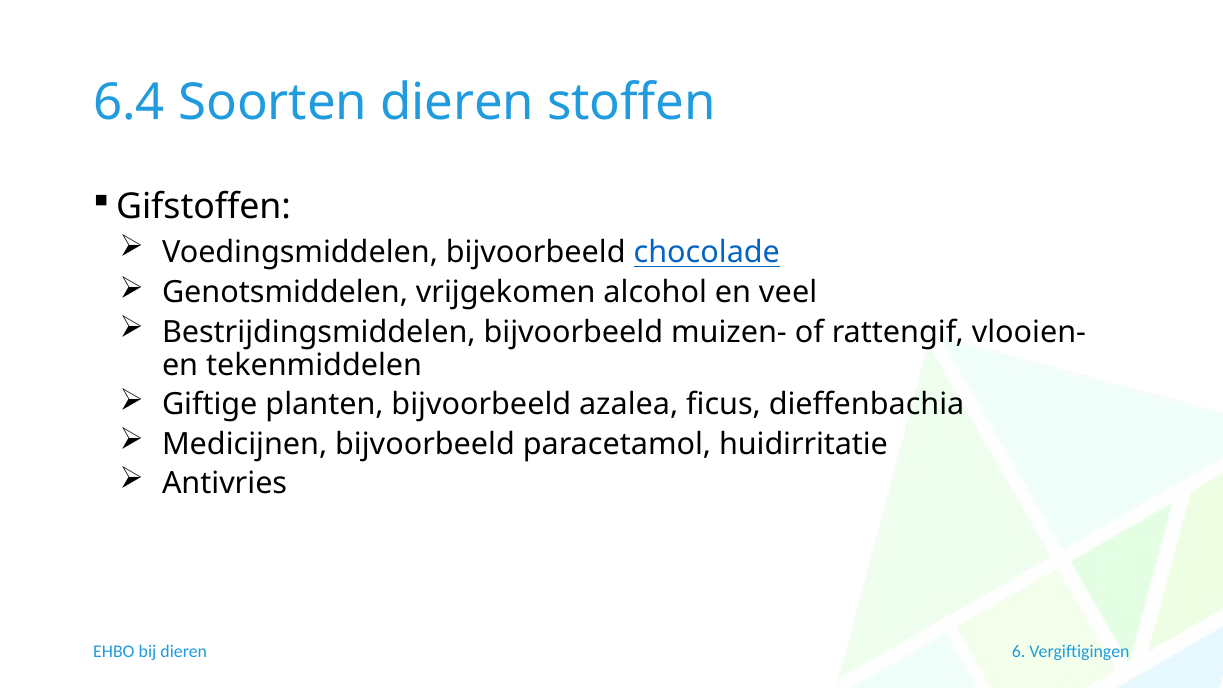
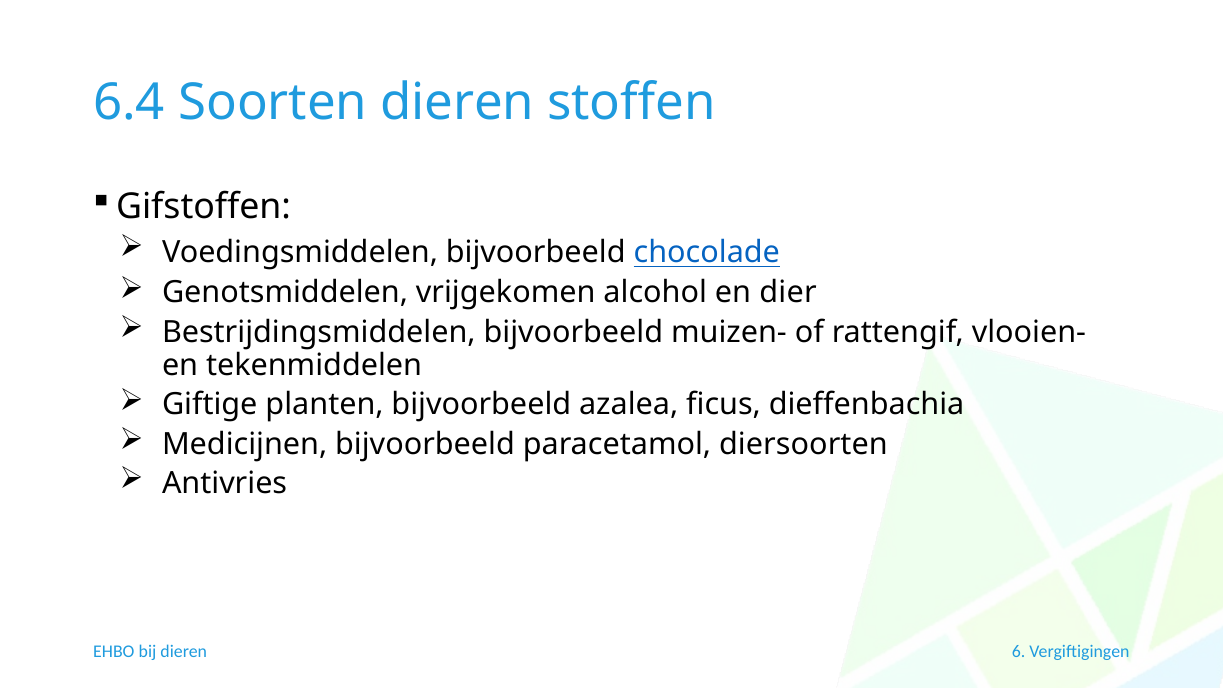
veel: veel -> dier (788, 293)
huidirritatie: huidirritatie -> diersoorten (803, 444)
